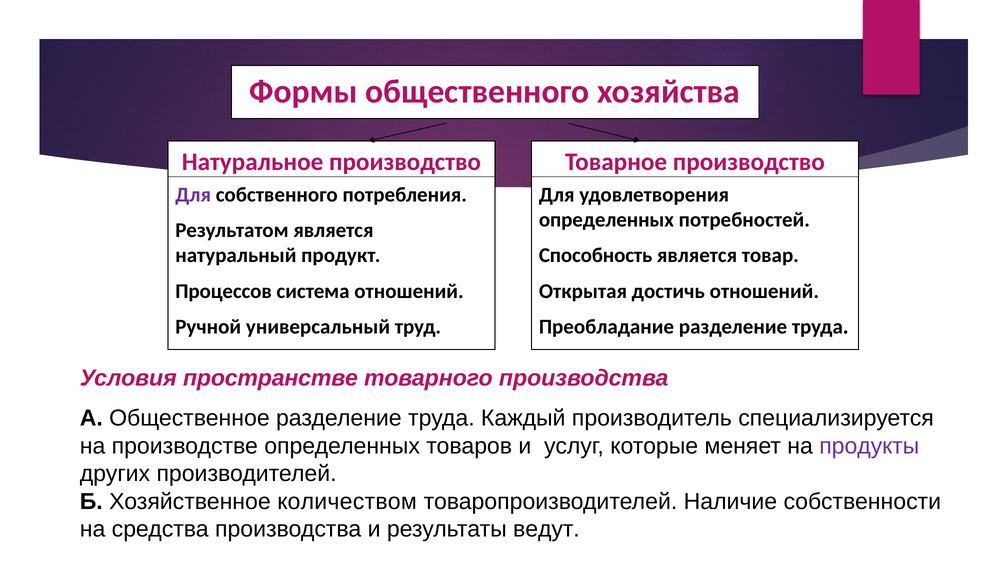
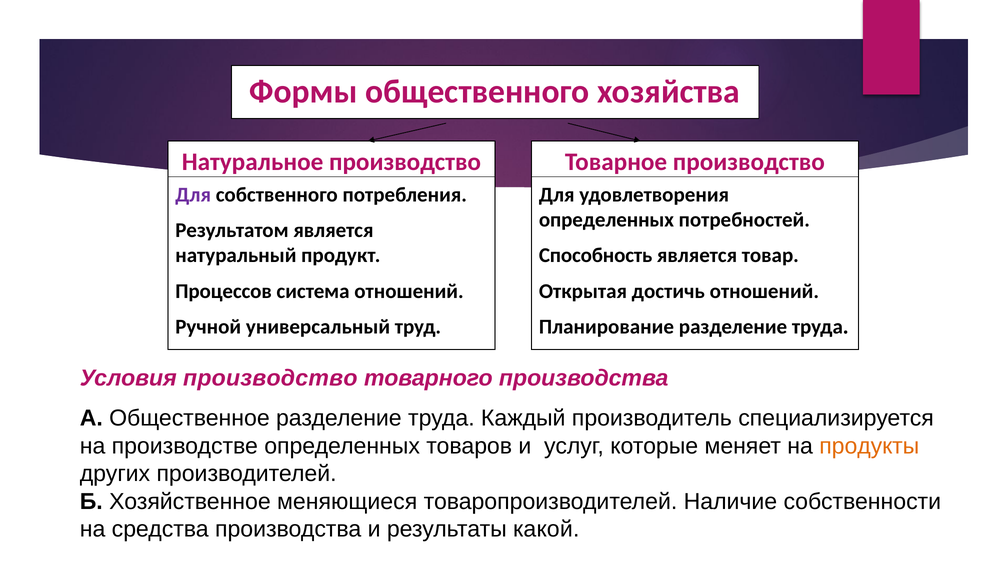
Преобладание: Преобладание -> Планирование (606, 327)
Условия пространстве: пространстве -> производство (270, 378)
продукты colour: purple -> orange (869, 446)
количеством: количеством -> меняющиеся (347, 501)
ведут: ведут -> какой (546, 529)
